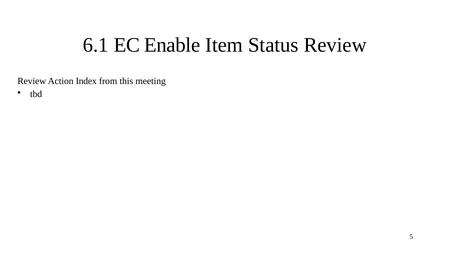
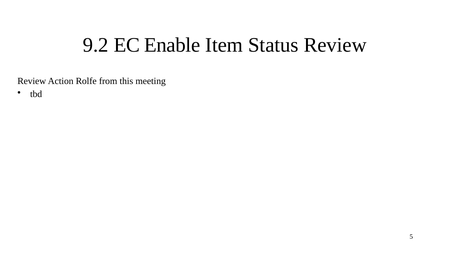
6.1: 6.1 -> 9.2 (96, 45)
Index: Index -> Rolfe (86, 81)
